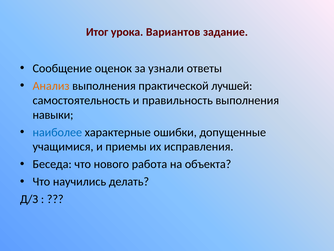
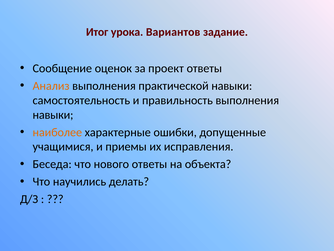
узнали: узнали -> проект (166, 68)
практической лучшей: лучшей -> навыки (232, 86)
наиболее colour: blue -> orange (57, 132)
нового работа: работа -> ответы (149, 164)
